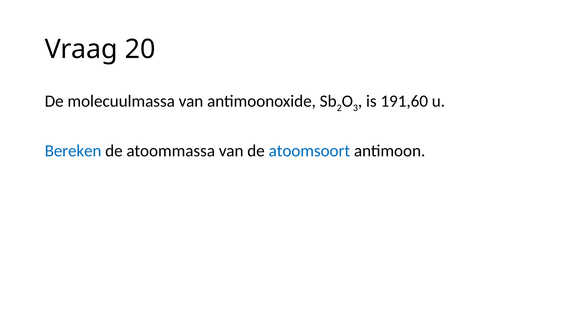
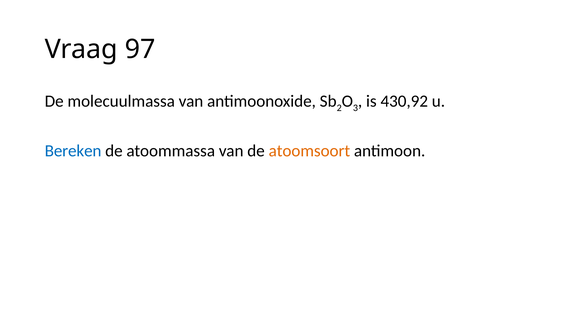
20: 20 -> 97 (140, 49)
191,60: 191,60 -> 430,92 (404, 101)
atoomsoort colour: blue -> orange (309, 151)
